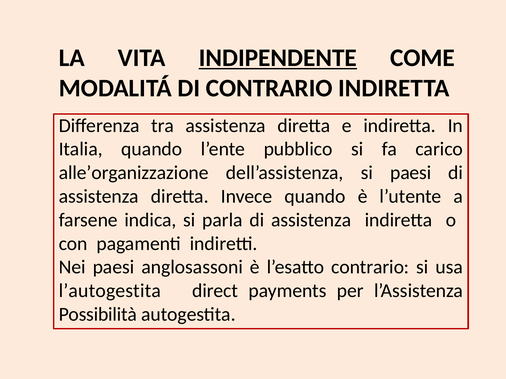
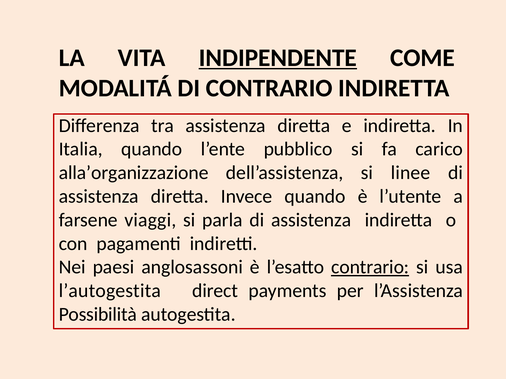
alle’organizzazione: alle’organizzazione -> alla’organizzazione (134, 173)
si paesi: paesi -> linee (411, 173)
indica: indica -> viaggi (150, 220)
contrario underline: none -> present (370, 267)
